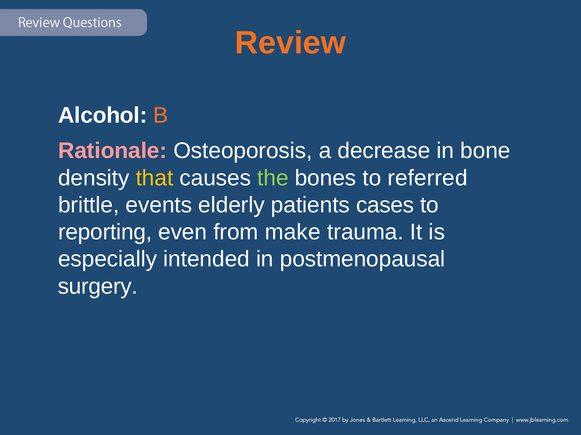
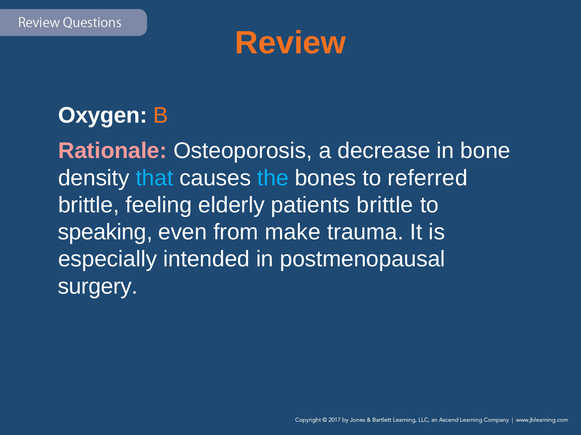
Alcohol: Alcohol -> Oxygen (103, 116)
that colour: yellow -> light blue (154, 178)
the colour: light green -> light blue (273, 178)
events: events -> feeling (159, 205)
patients cases: cases -> brittle (385, 205)
reporting: reporting -> speaking (105, 232)
